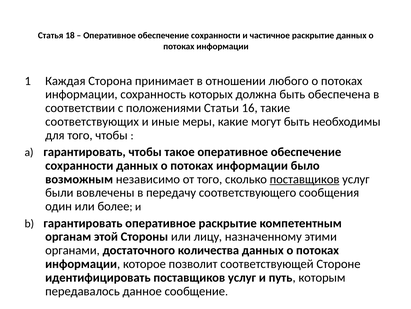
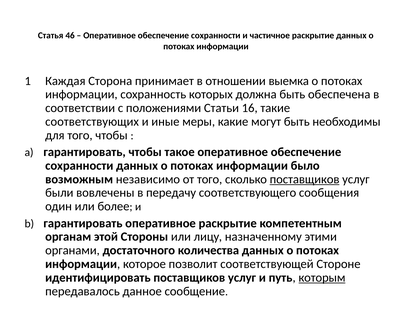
18: 18 -> 46 (70, 35)
любого: любого -> выемка (289, 81)
которым underline: none -> present (322, 277)
